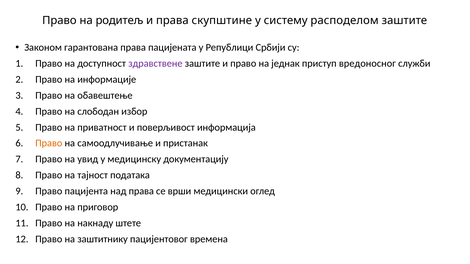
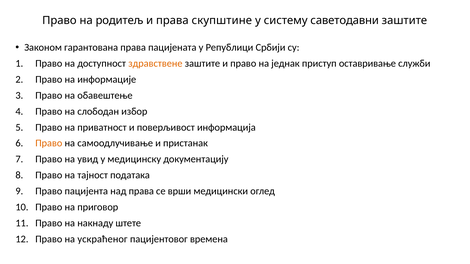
расподелом: расподелом -> саветодавни (345, 21)
здравствене colour: purple -> orange (155, 63)
вредоносног: вредоносног -> оставривање (367, 63)
заштитнику: заштитнику -> ускраћеног (102, 239)
